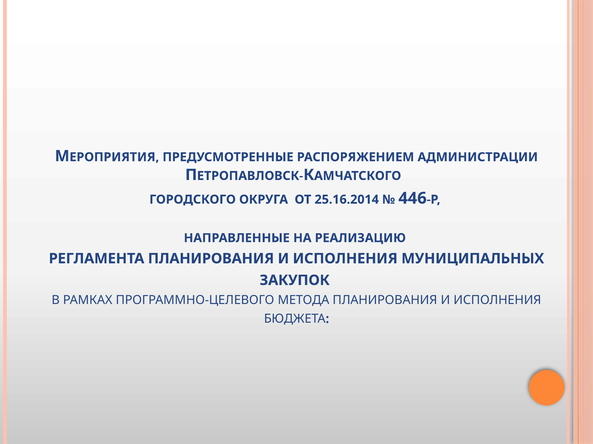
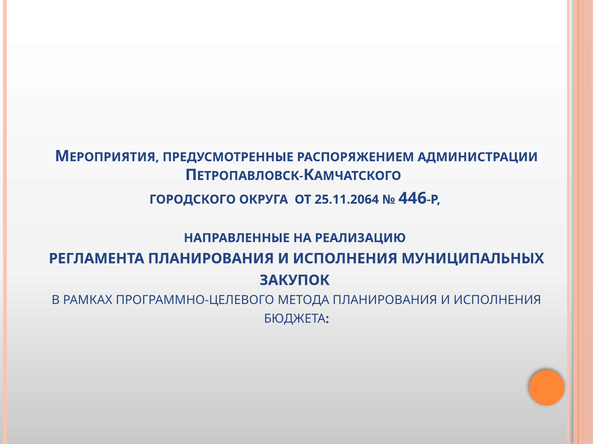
25.16.2014: 25.16.2014 -> 25.11.2064 (347, 200)
